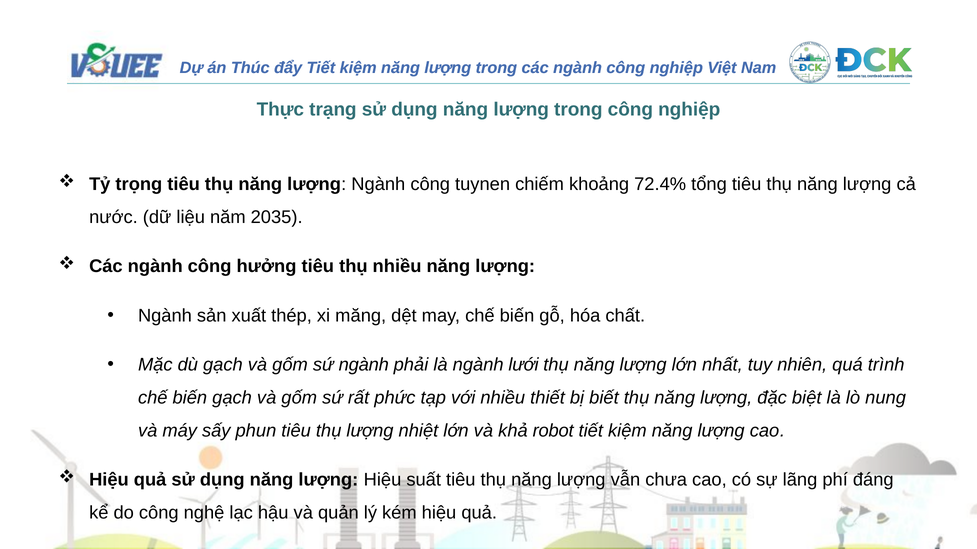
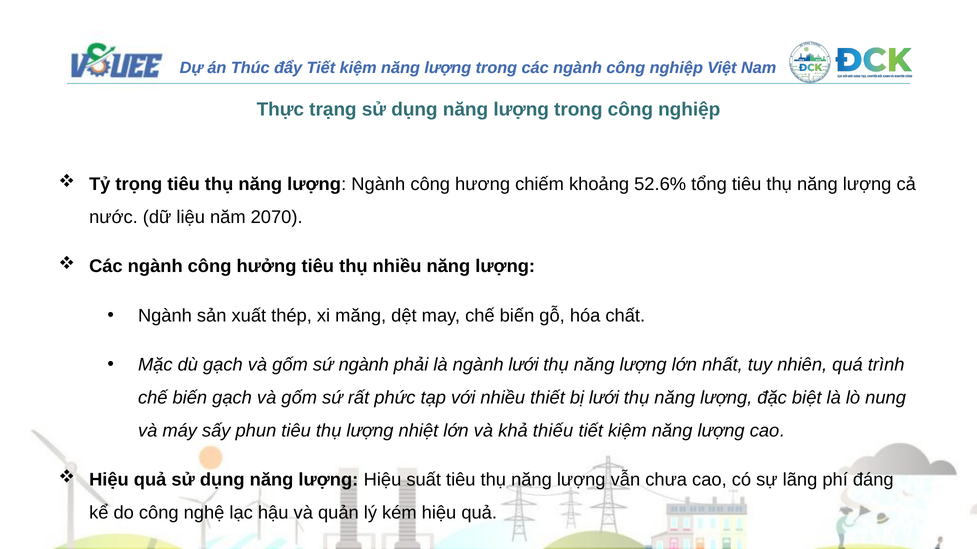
tuynen: tuynen -> hương (483, 184)
72.4%: 72.4% -> 52.6% (660, 184)
2035: 2035 -> 2070 (277, 217)
bị biết: biết -> lưới (604, 398)
robot: robot -> thiếu (553, 431)
